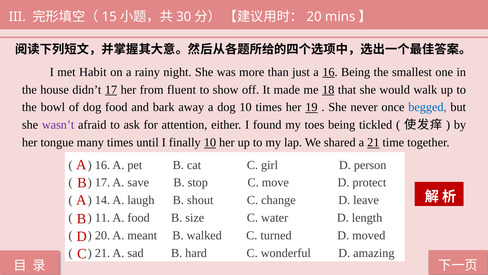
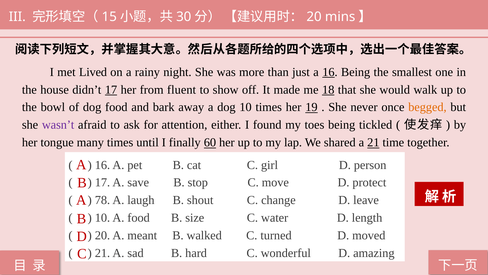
Habit: Habit -> Lived (93, 72)
begged colour: blue -> orange (427, 107)
finally 10: 10 -> 60 (210, 142)
14: 14 -> 78 (102, 200)
11: 11 -> 10 (102, 217)
